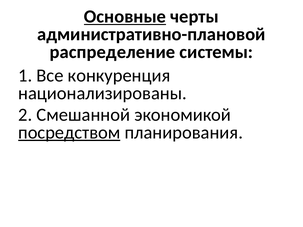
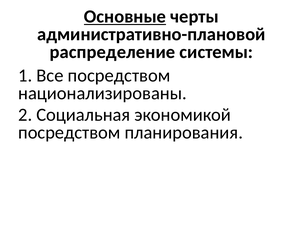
Все конкуренция: конкуренция -> посредством (119, 76)
Смешанной: Смешанной -> Социальная (83, 115)
посредством underline: present -> none (69, 133)
